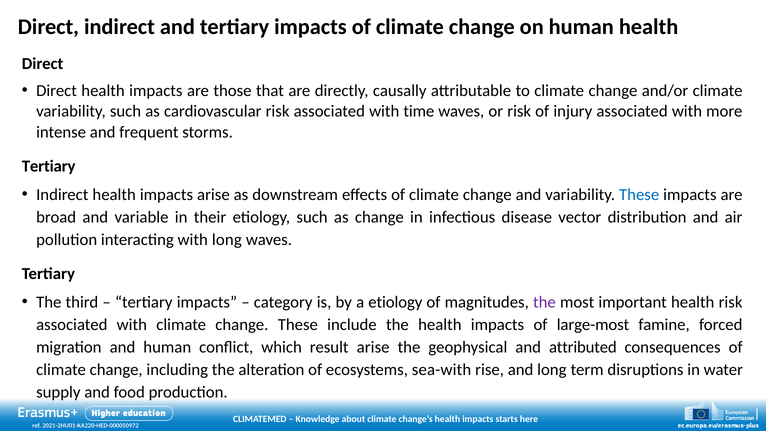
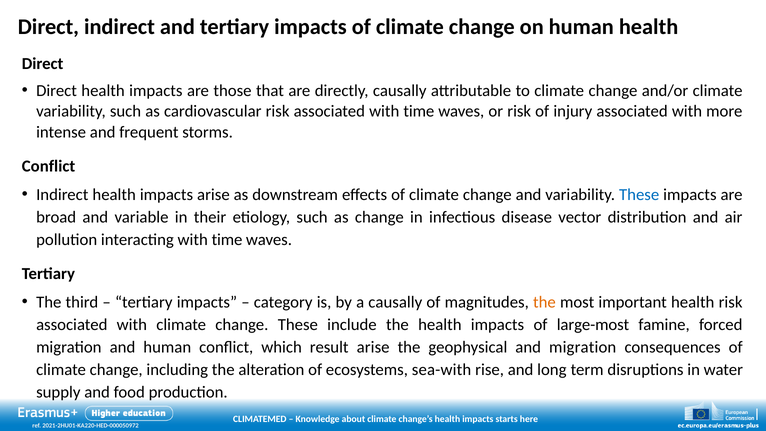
Tertiary: Tertiary -> Conflict (49, 166)
interacting with long: long -> time (227, 240)
a etiology: etiology -> causally (395, 302)
the colour: purple -> orange (544, 302)
and attributed: attributed -> migration (583, 347)
